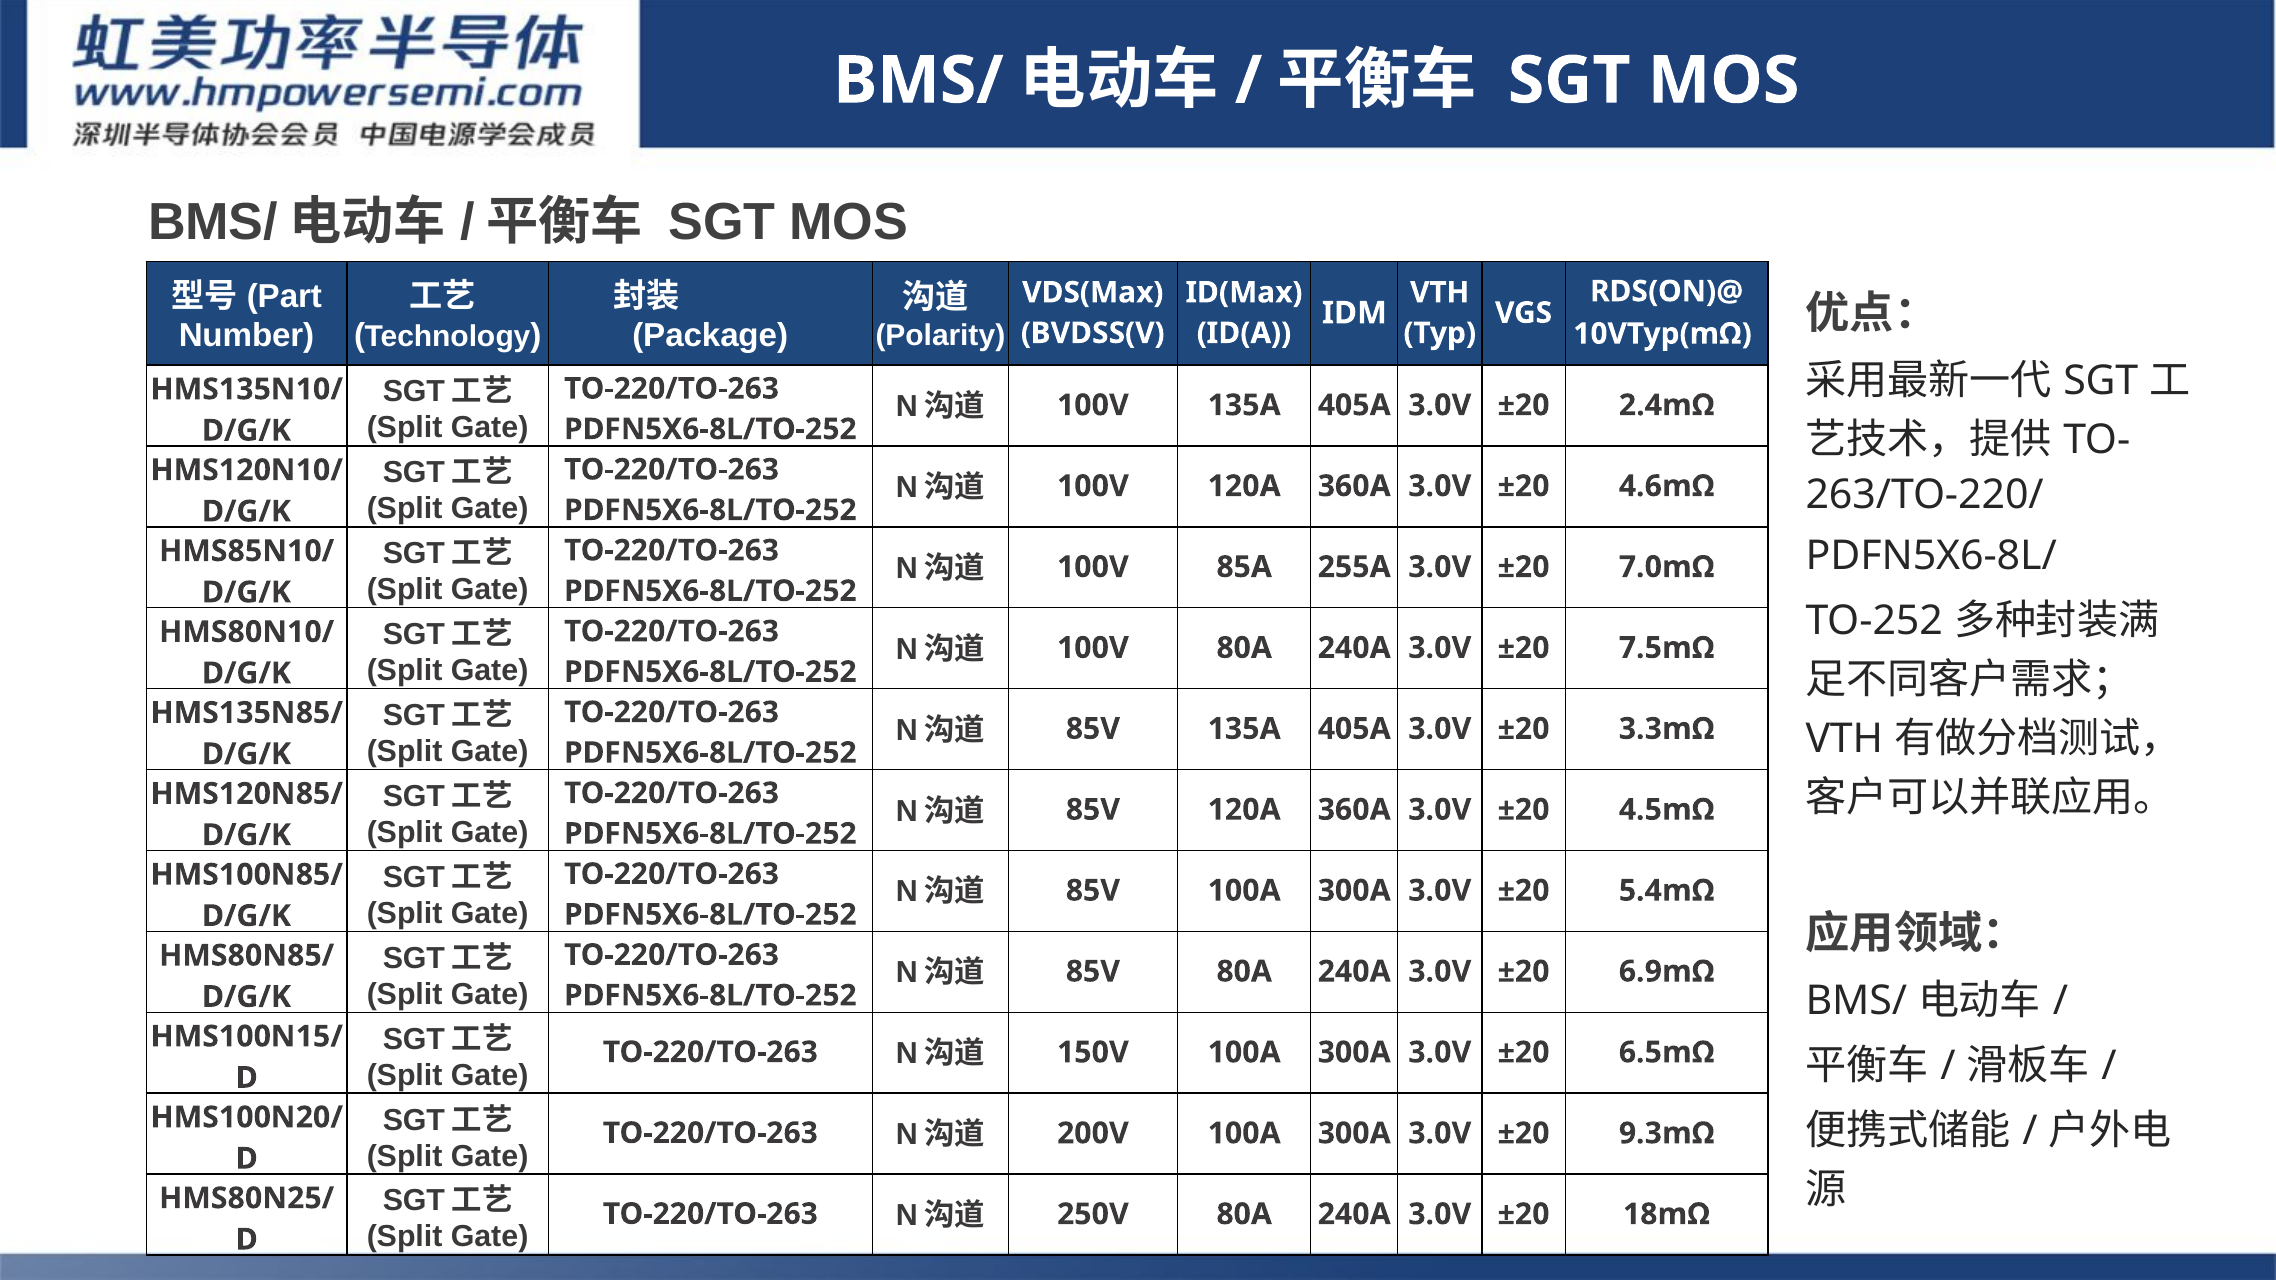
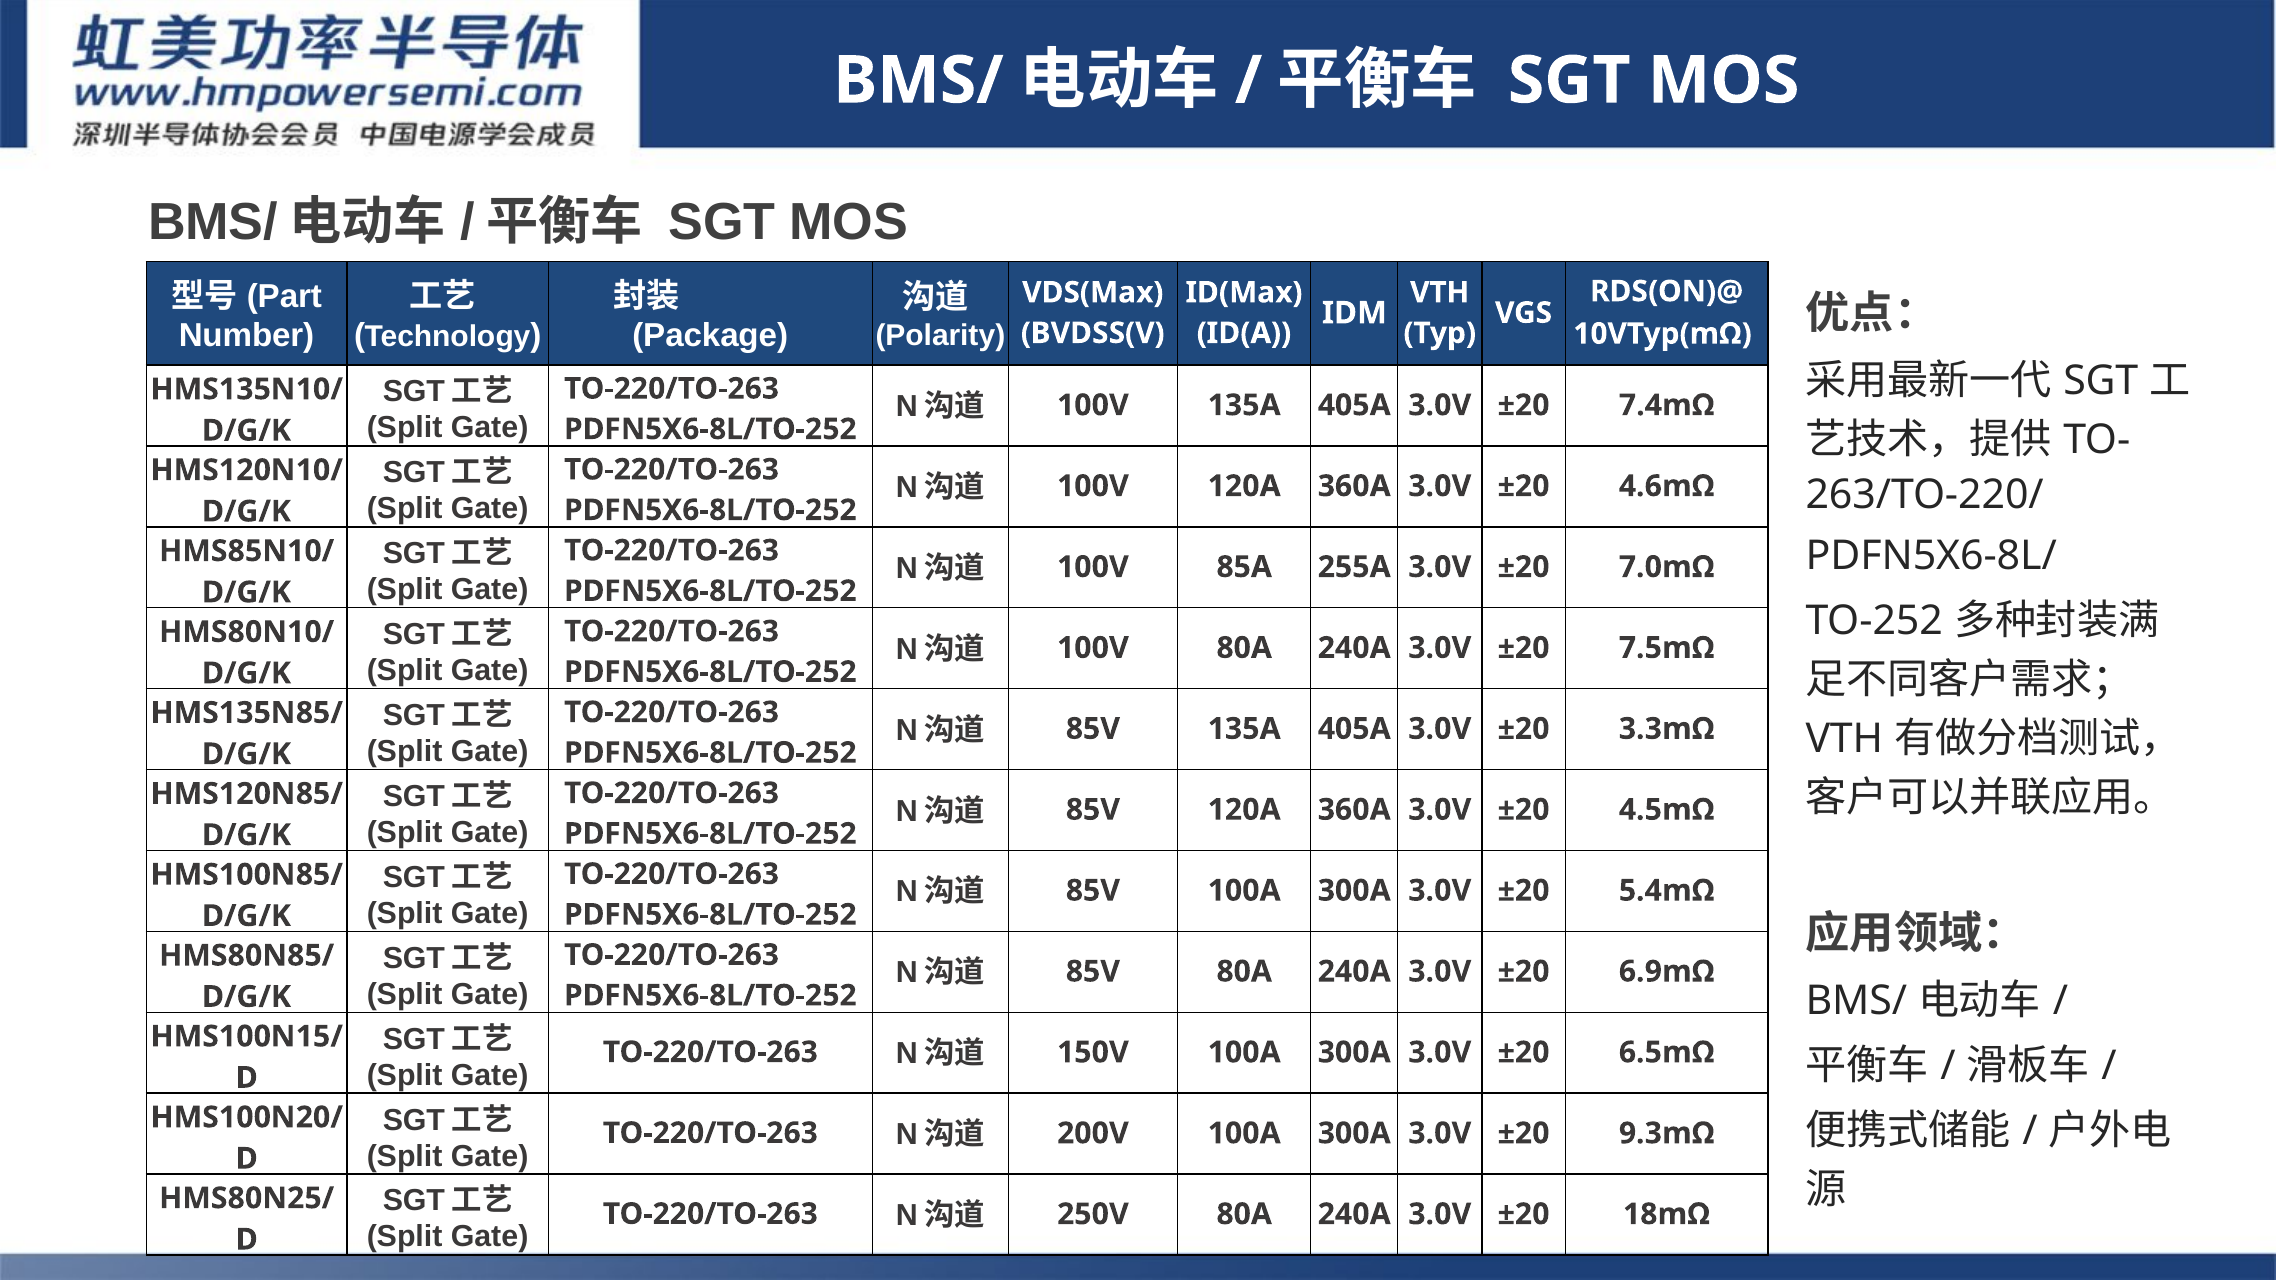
2.4mΩ: 2.4mΩ -> 7.4mΩ (1667, 405)
